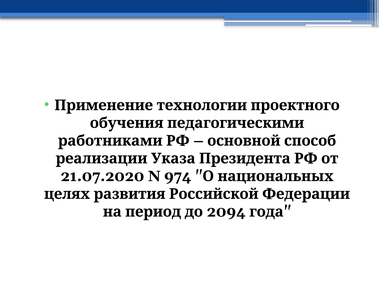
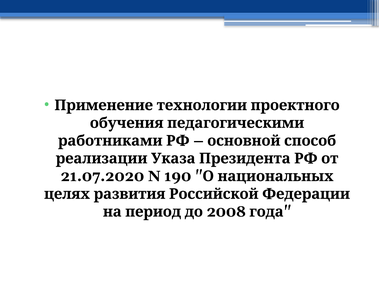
974: 974 -> 190 (178, 176)
2094: 2094 -> 2008 (226, 211)
